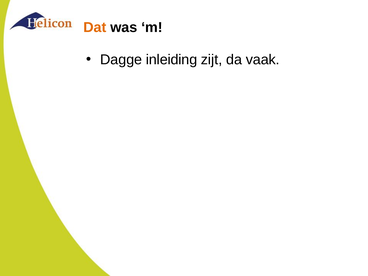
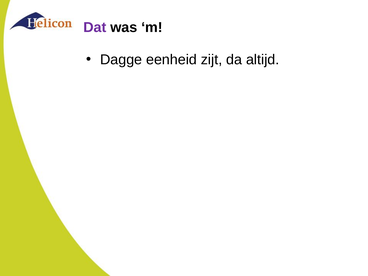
Dat colour: orange -> purple (95, 27)
inleiding: inleiding -> eenheid (172, 60)
vaak: vaak -> altijd (263, 60)
